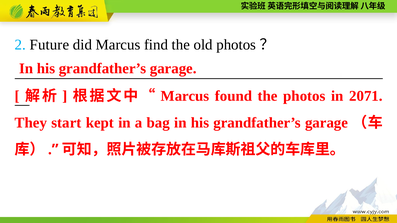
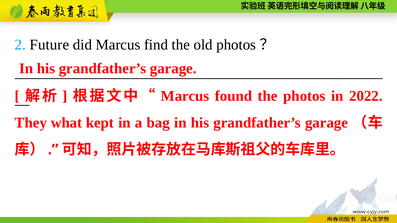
2071: 2071 -> 2022 (366, 96)
start: start -> what (66, 123)
